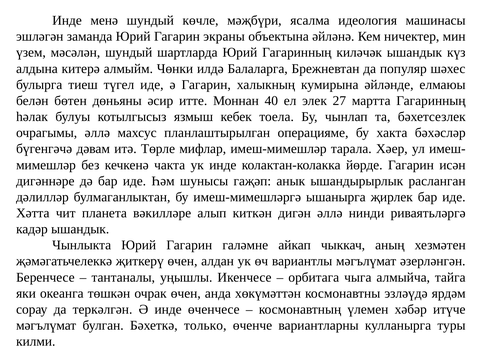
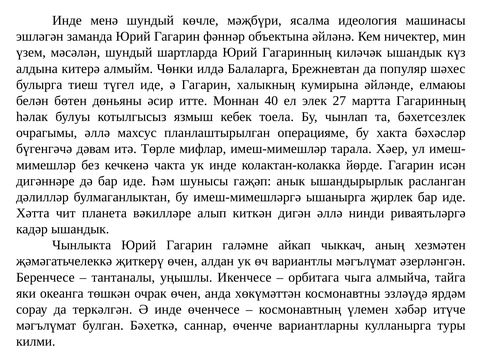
экраны: экраны -> фәннәр (224, 37)
только: только -> саннар (205, 326)
